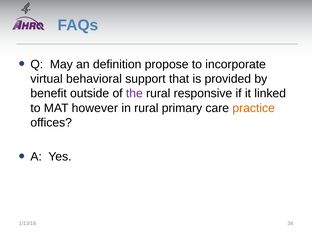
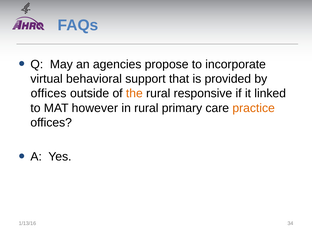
definition: definition -> agencies (117, 64)
benefit: benefit -> offices (49, 93)
the colour: purple -> orange (134, 93)
